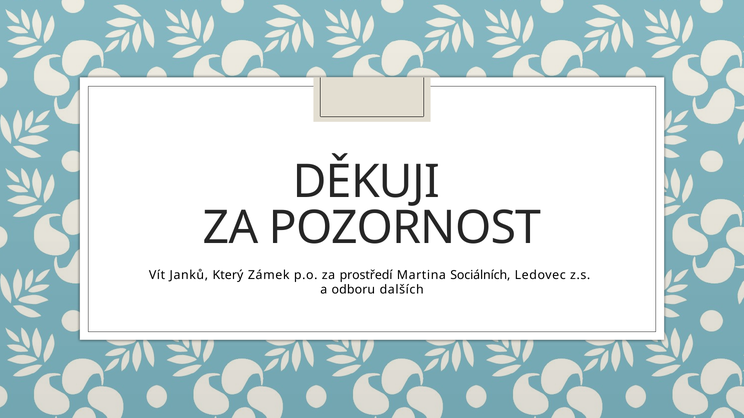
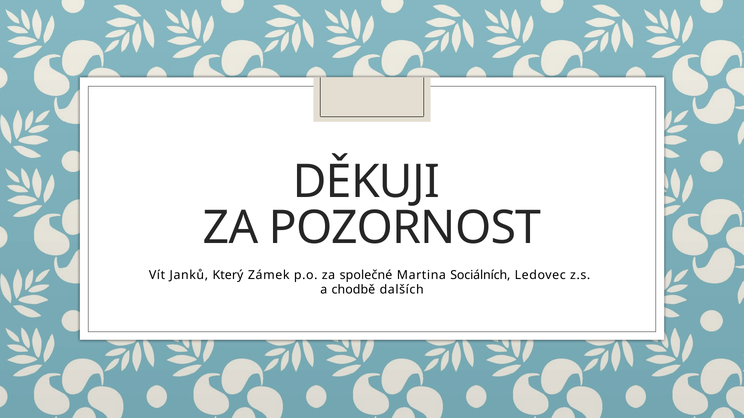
prostředí: prostředí -> společné (366, 275)
odboru: odboru -> chodbě (353, 290)
